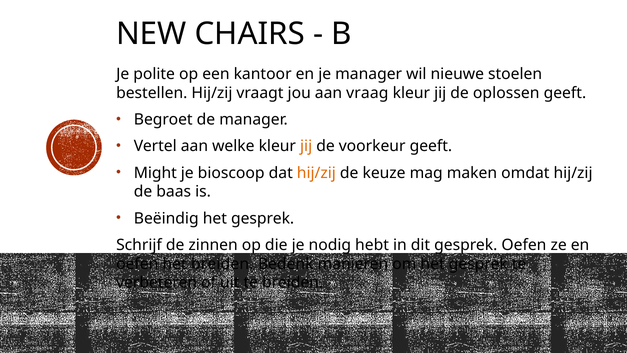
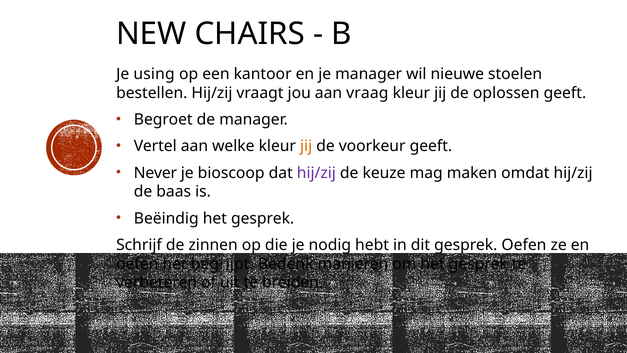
polite: polite -> using (154, 74)
Might: Might -> Never (155, 173)
hij/zij colour: orange -> purple (316, 173)
het breiden: breiden -> begrijpt (222, 264)
